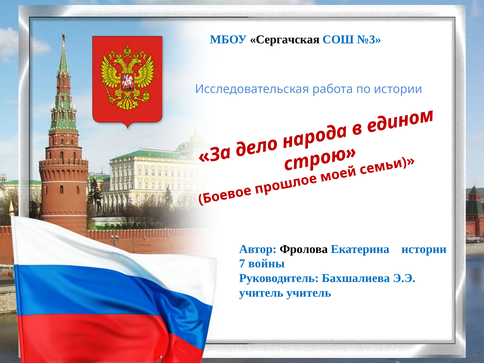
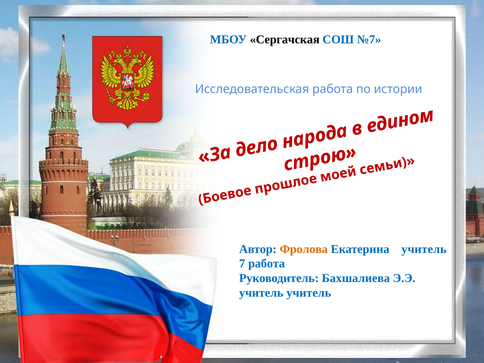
№3: №3 -> №7 (369, 40)
Фролова colour: black -> orange (304, 249)
Екатерина истории: истории -> учитель (424, 249)
7 войны: войны -> работа (267, 264)
